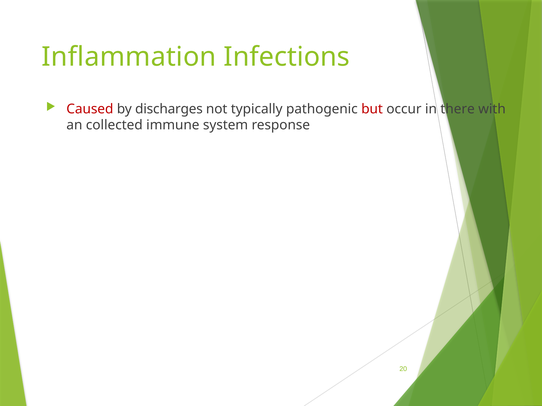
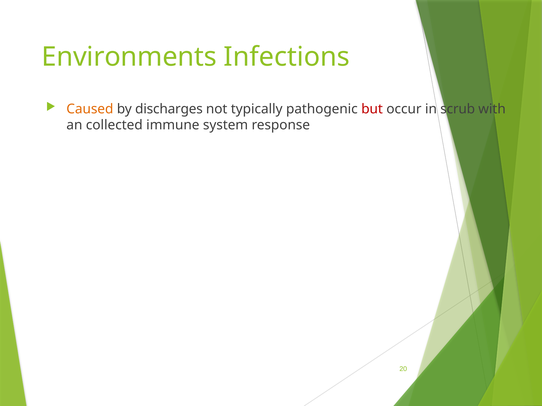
Inflammation: Inflammation -> Environments (129, 57)
Caused colour: red -> orange (90, 109)
there: there -> scrub (458, 109)
